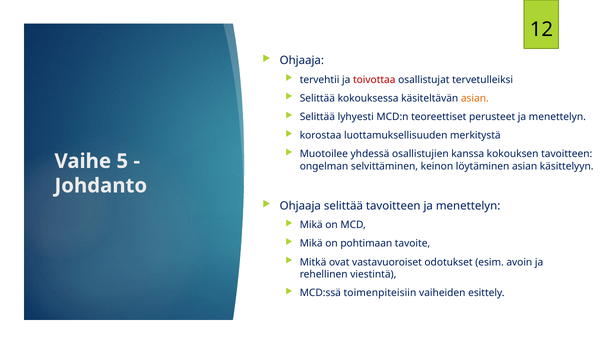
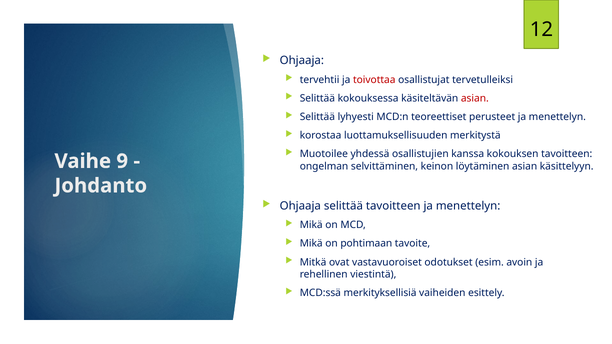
asian colour: orange -> red (475, 98)
5: 5 -> 9 (122, 161)
toimenpiteisiin: toimenpiteisiin -> merkityksellisiä (380, 293)
